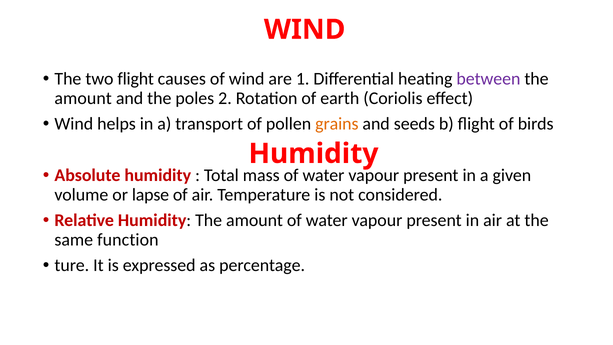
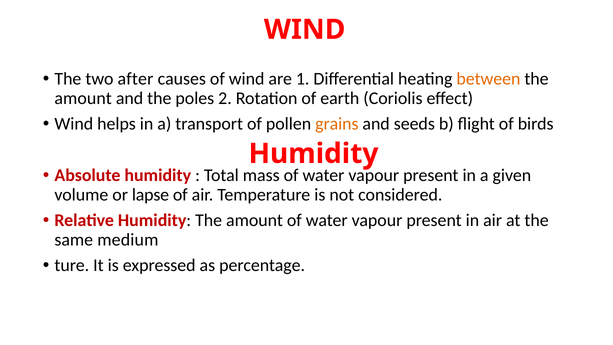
two flight: flight -> after (135, 79)
between colour: purple -> orange (488, 79)
function: function -> medium (128, 240)
